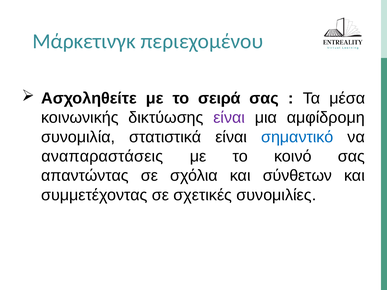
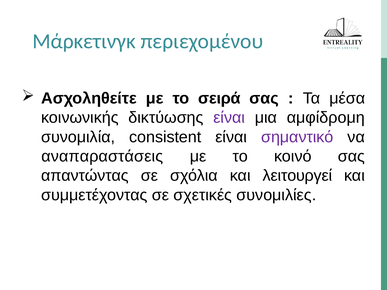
στατιστικά: στατιστικά -> consistent (165, 137)
σημαντικό colour: blue -> purple (297, 137)
σύνθετων: σύνθετων -> λειτουργεί (297, 176)
